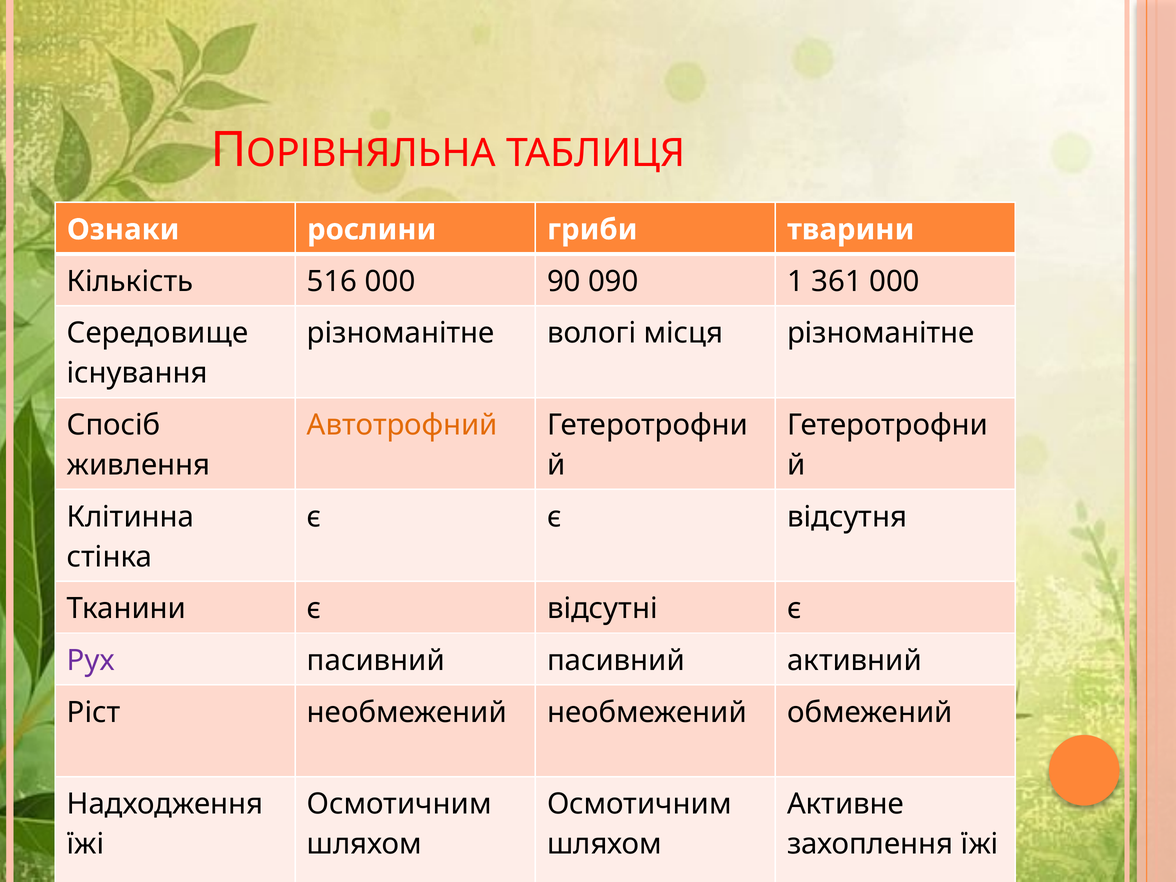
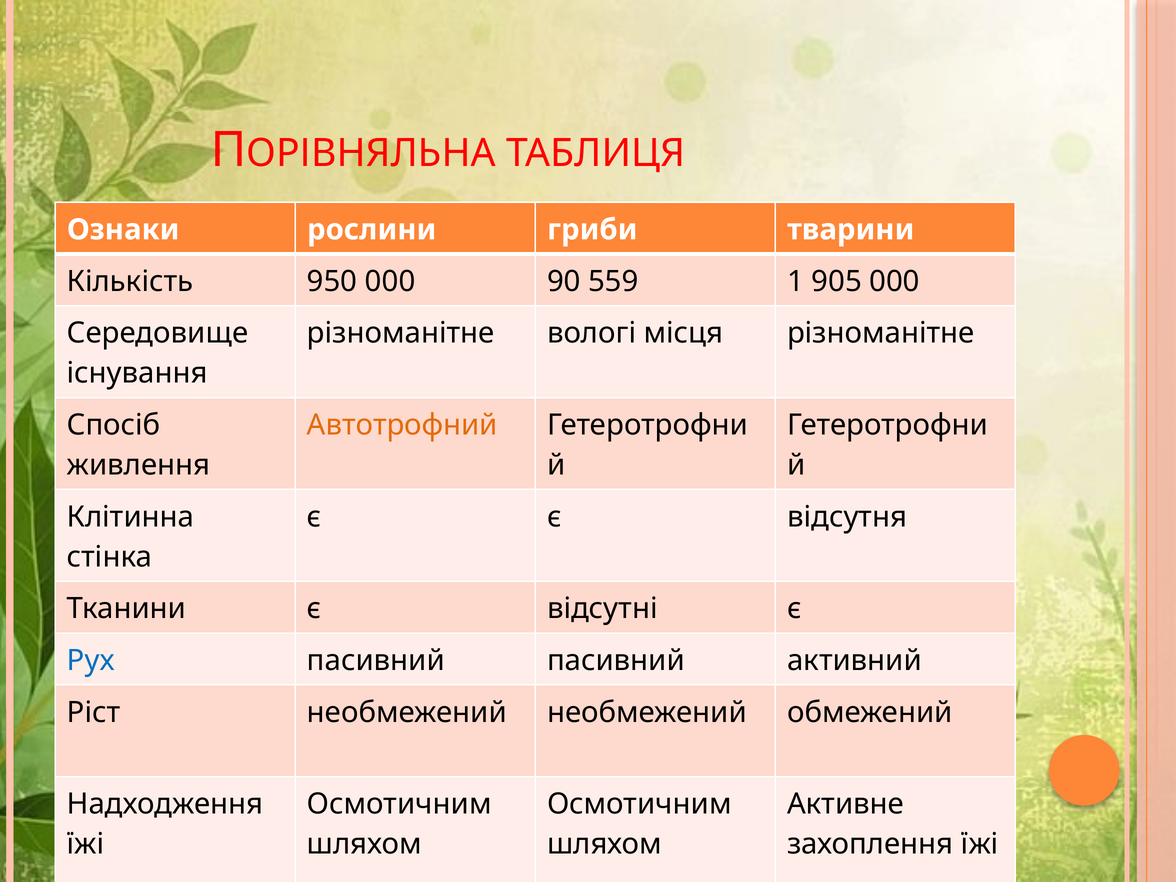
516: 516 -> 950 (332, 281)
090: 090 -> 559 (613, 281)
361: 361 -> 905 (837, 281)
Рух colour: purple -> blue (91, 661)
